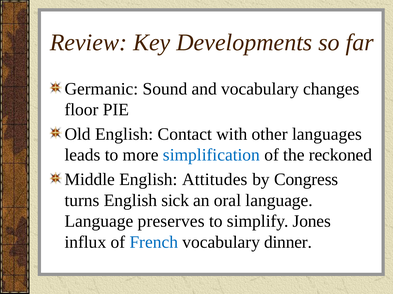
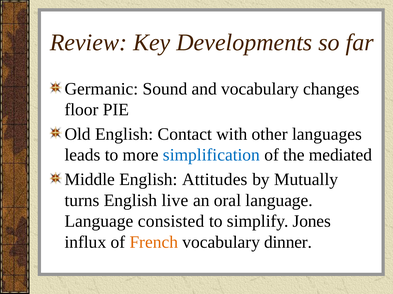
reckoned: reckoned -> mediated (340, 155)
Congress: Congress -> Mutually (306, 180)
sick: sick -> live (175, 201)
preserves: preserves -> consisted (171, 222)
French colour: blue -> orange (154, 243)
